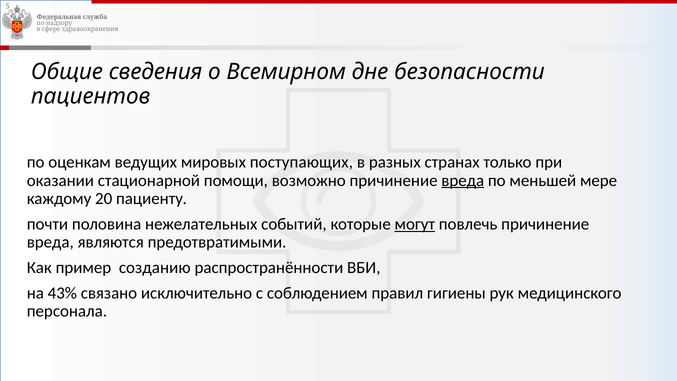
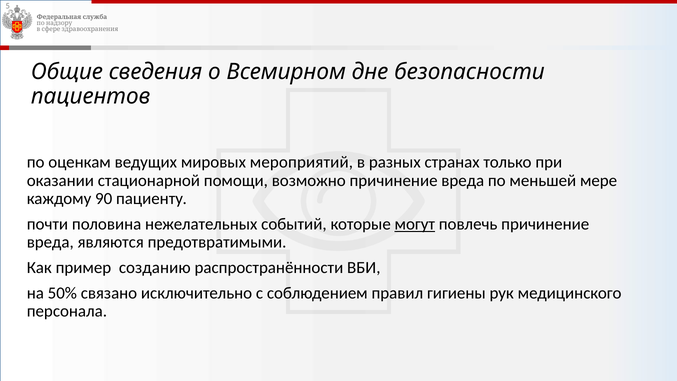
поступающих: поступающих -> мероприятий (301, 162)
вреда underline: present -> none (463, 180)
20: 20 -> 90 (104, 199)
43%: 43% -> 50% (62, 293)
